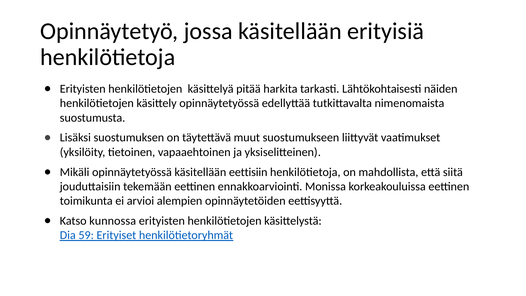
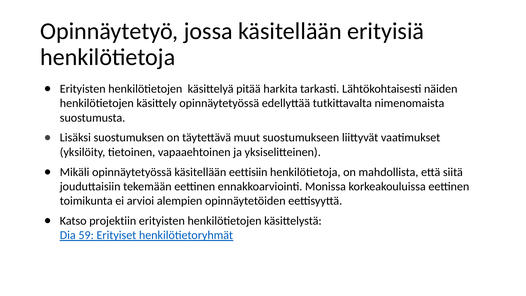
kunnossa: kunnossa -> projektiin (113, 221)
